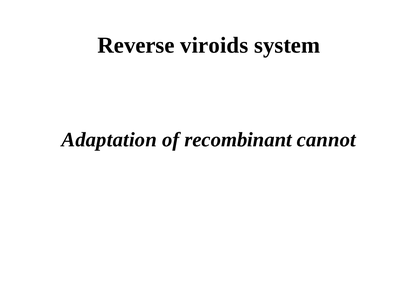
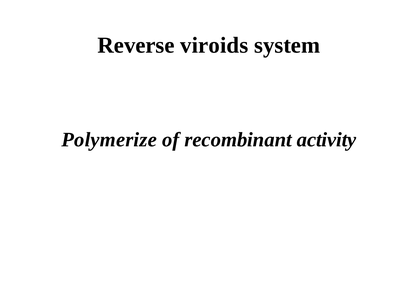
Adaptation: Adaptation -> Polymerize (109, 140)
cannot: cannot -> activity (327, 140)
